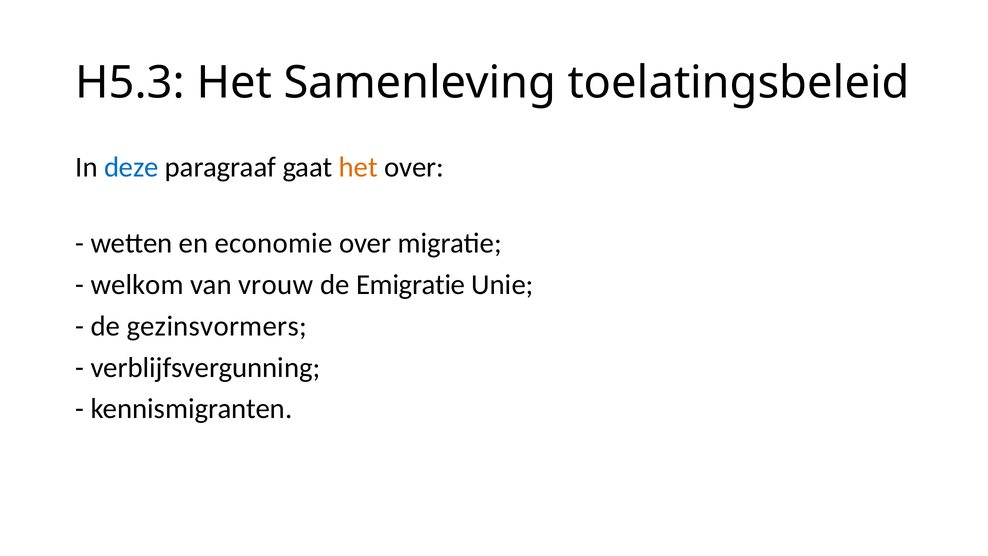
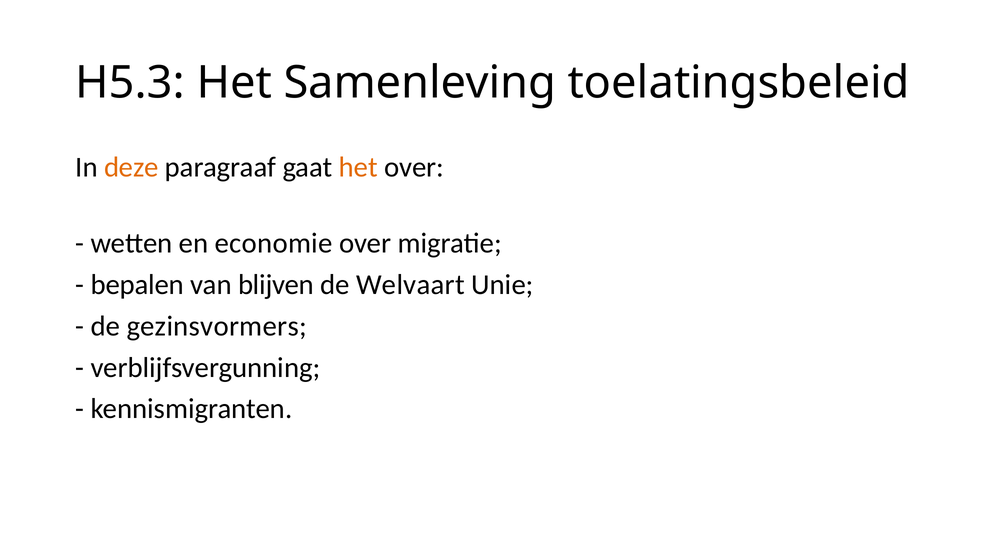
deze colour: blue -> orange (131, 167)
welkom: welkom -> bepalen (137, 284)
vrouw: vrouw -> blijven (276, 284)
Emigratie: Emigratie -> Welvaart (410, 284)
